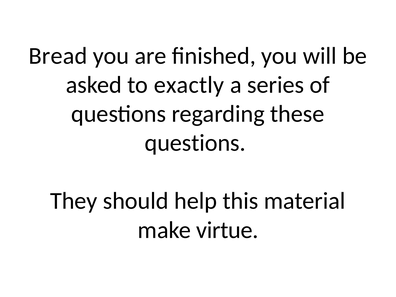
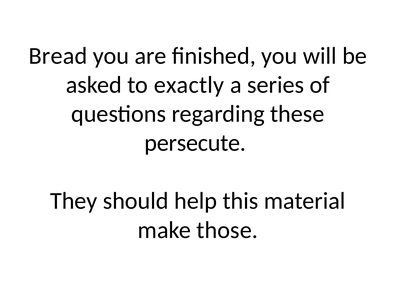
questions: questions -> persecute (195, 143)
virtue: virtue -> those (227, 230)
